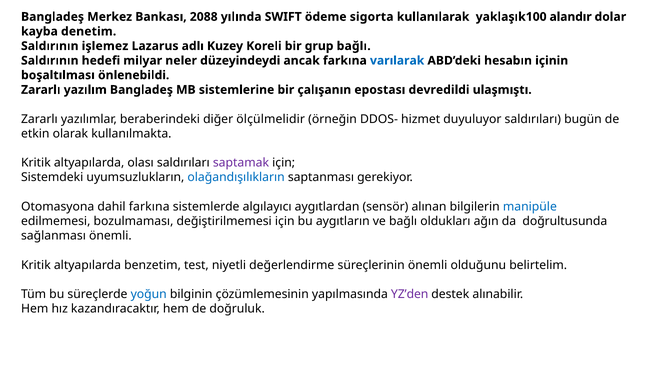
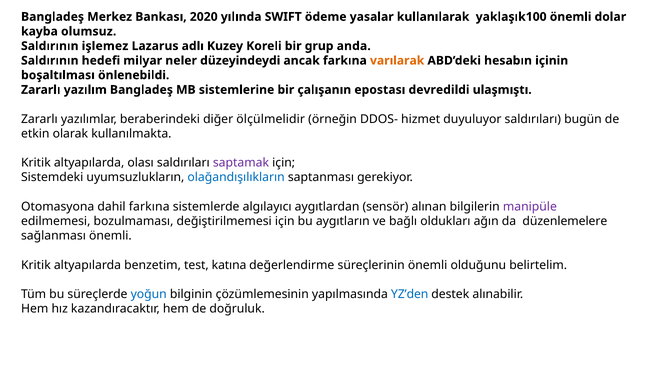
2088: 2088 -> 2020 (204, 17)
sigorta: sigorta -> yasalar (372, 17)
yaklaşık100 alandır: alandır -> önemli (571, 17)
denetim: denetim -> olumsuz (89, 31)
grup bağlı: bağlı -> anda (354, 46)
varılarak colour: blue -> orange (397, 61)
manipüle colour: blue -> purple (530, 207)
doğrultusunda: doğrultusunda -> düzenlemelere (565, 222)
niyetli: niyetli -> katına (229, 265)
YZ’den colour: purple -> blue (410, 295)
